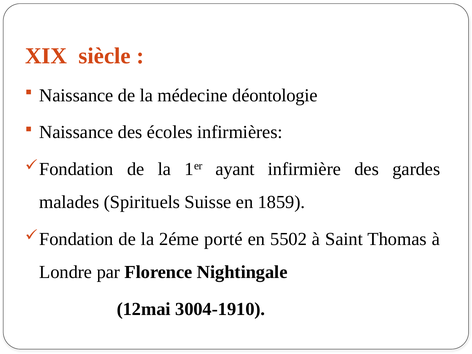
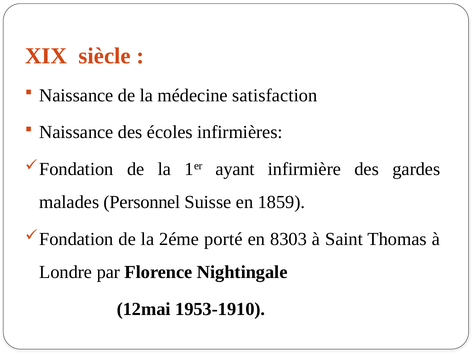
déontologie: déontologie -> satisfaction (275, 95)
Spirituels: Spirituels -> Personnel (142, 202)
5502: 5502 -> 8303 (289, 239)
3004-1910: 3004-1910 -> 1953-1910 (220, 309)
